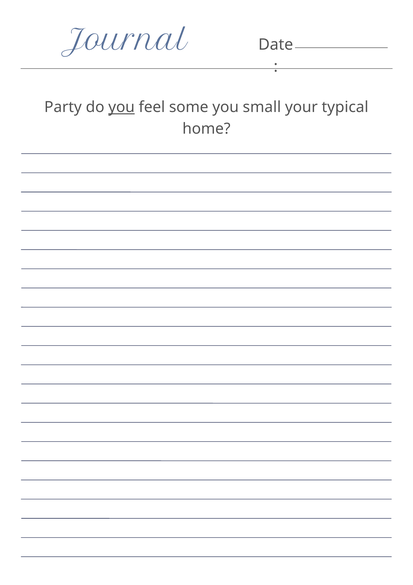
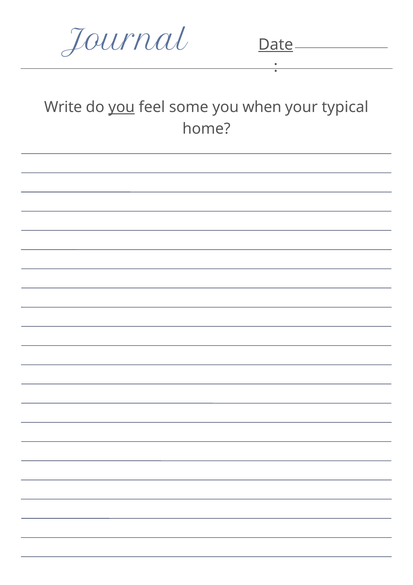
Date underline: none -> present (276, 45)
Party: Party -> Write (63, 107)
small: small -> when (262, 107)
